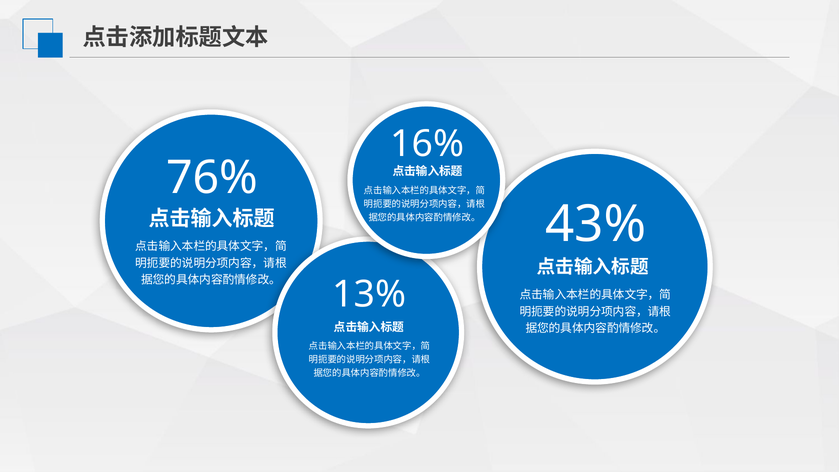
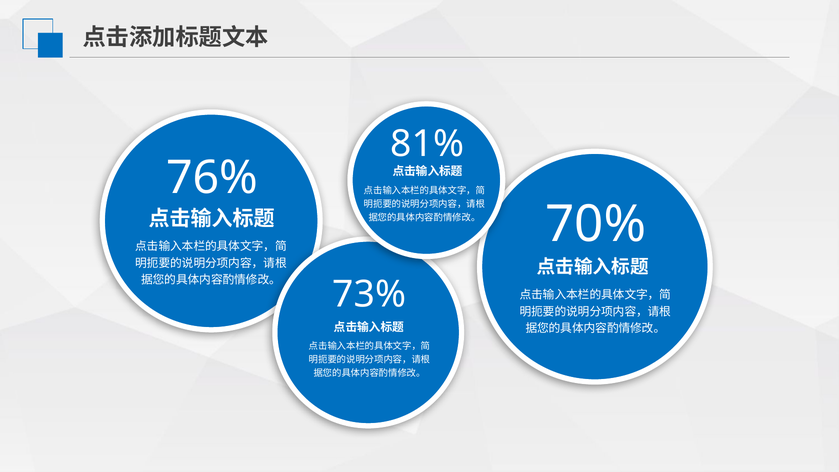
16%: 16% -> 81% (427, 144)
43%: 43% -> 70% (596, 224)
13%: 13% -> 73% (369, 294)
